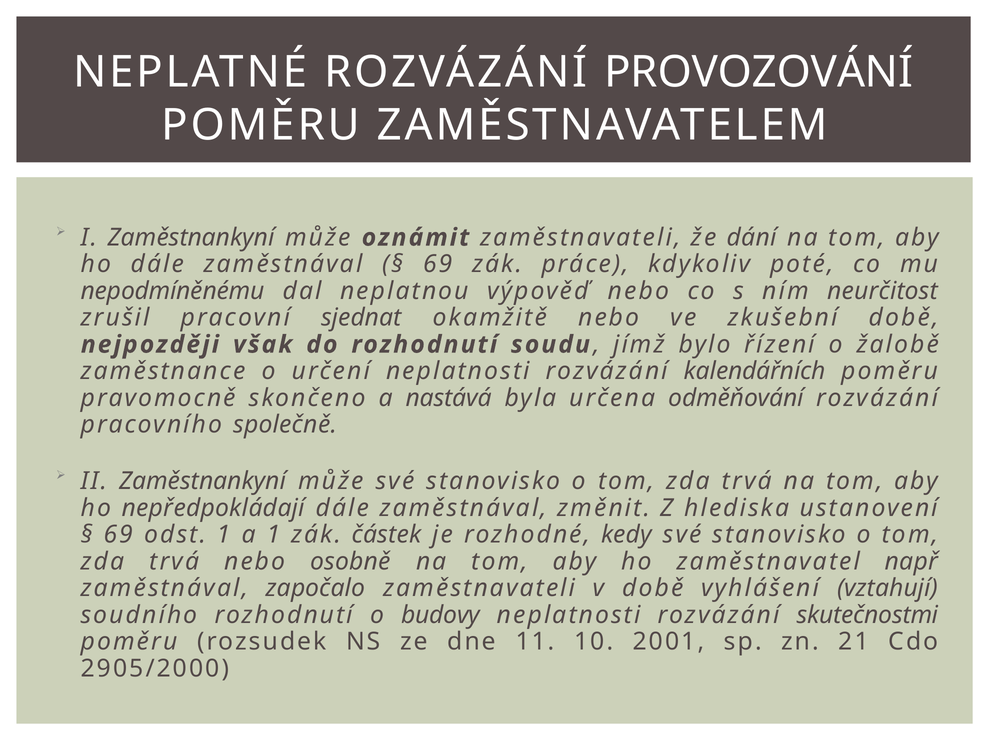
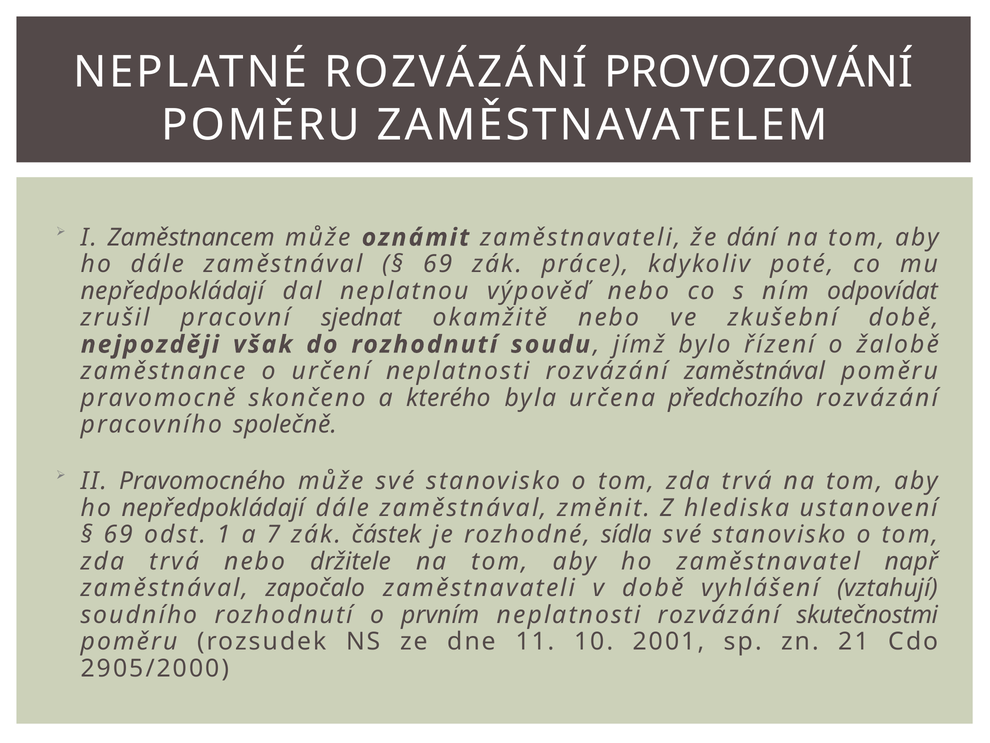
I Zaměstnankyní: Zaměstnankyní -> Zaměstnancem (191, 237)
nepodmíněnému: nepodmíněnému -> nepředpokládají (172, 291)
neurčitost: neurčitost -> odpovídat (883, 291)
rozvázání kalendářních: kalendářních -> zaměstnával (755, 371)
nastává: nastává -> kterého (448, 398)
odměňování: odměňování -> předchozího (736, 398)
II Zaměstnankyní: Zaměstnankyní -> Pravomocného (203, 481)
a 1: 1 -> 7 (273, 534)
kedy: kedy -> sídla (627, 534)
osobně: osobně -> držitele (351, 561)
budovy: budovy -> prvním (440, 615)
